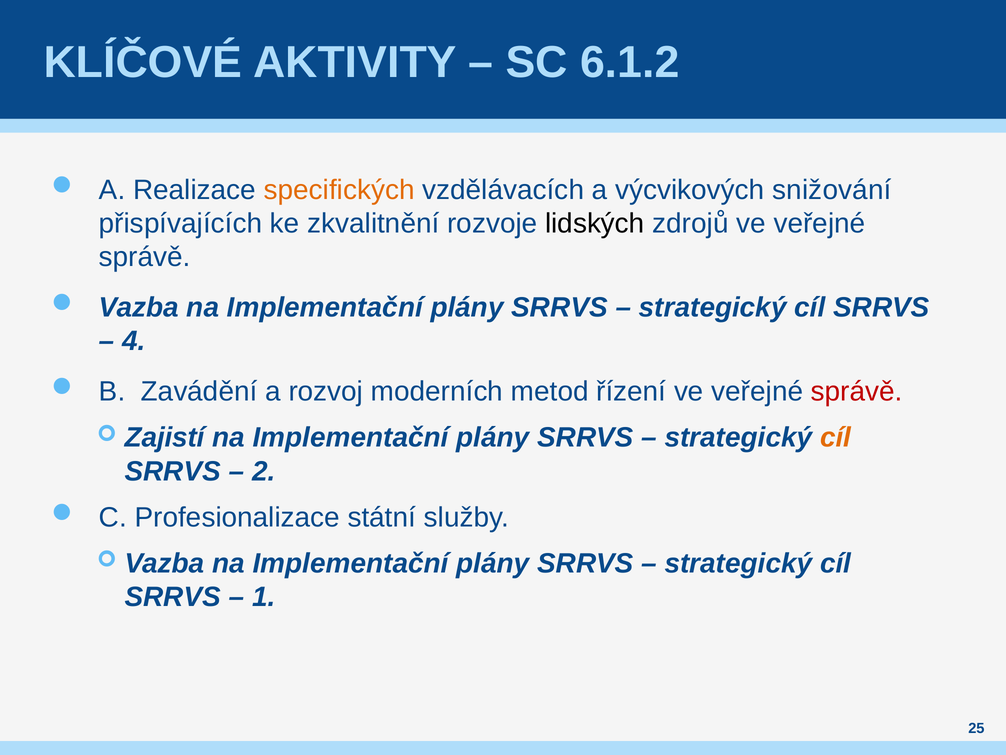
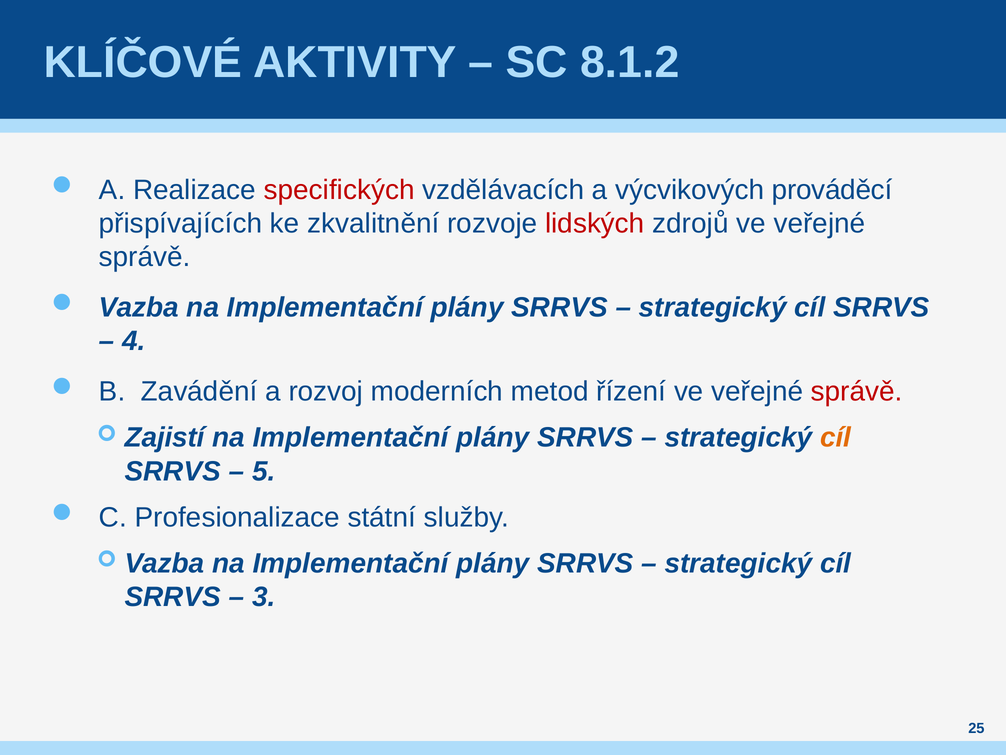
6.1.2: 6.1.2 -> 8.1.2 (630, 63)
specifických colour: orange -> red (339, 190)
snižování: snižování -> prováděcí (832, 190)
lidských colour: black -> red (595, 224)
2: 2 -> 5 (264, 471)
1: 1 -> 3 (264, 597)
